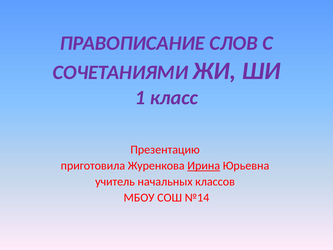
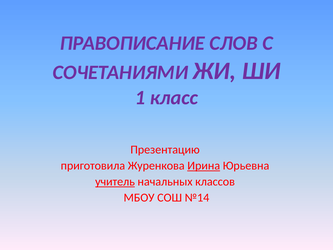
учитель underline: none -> present (115, 181)
